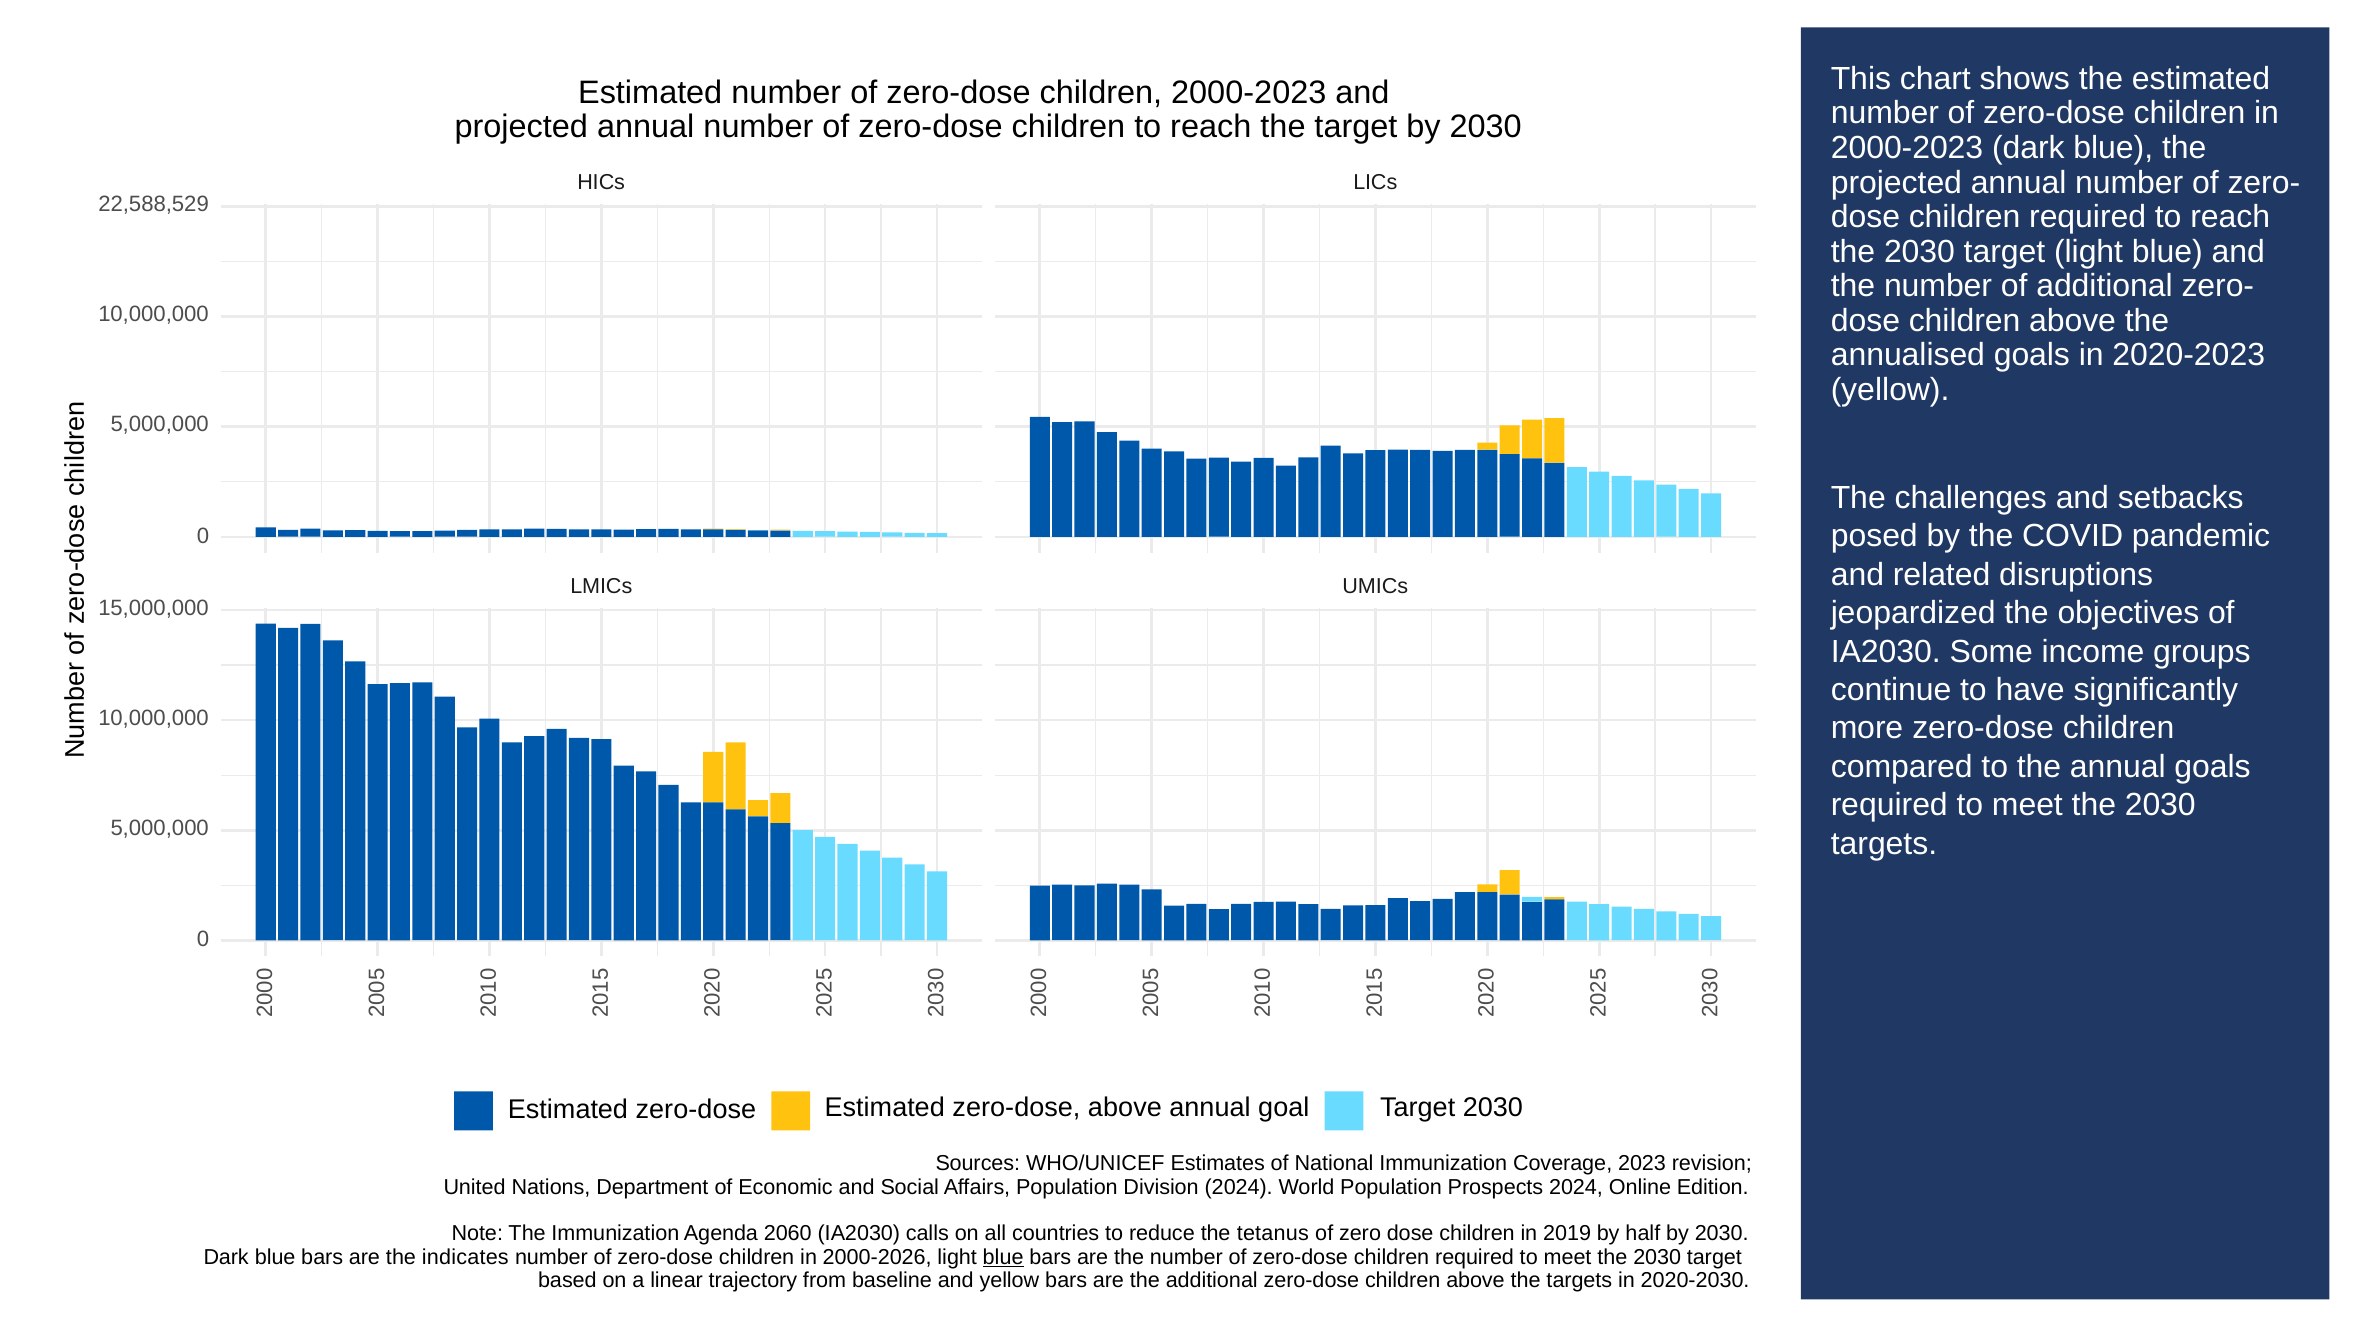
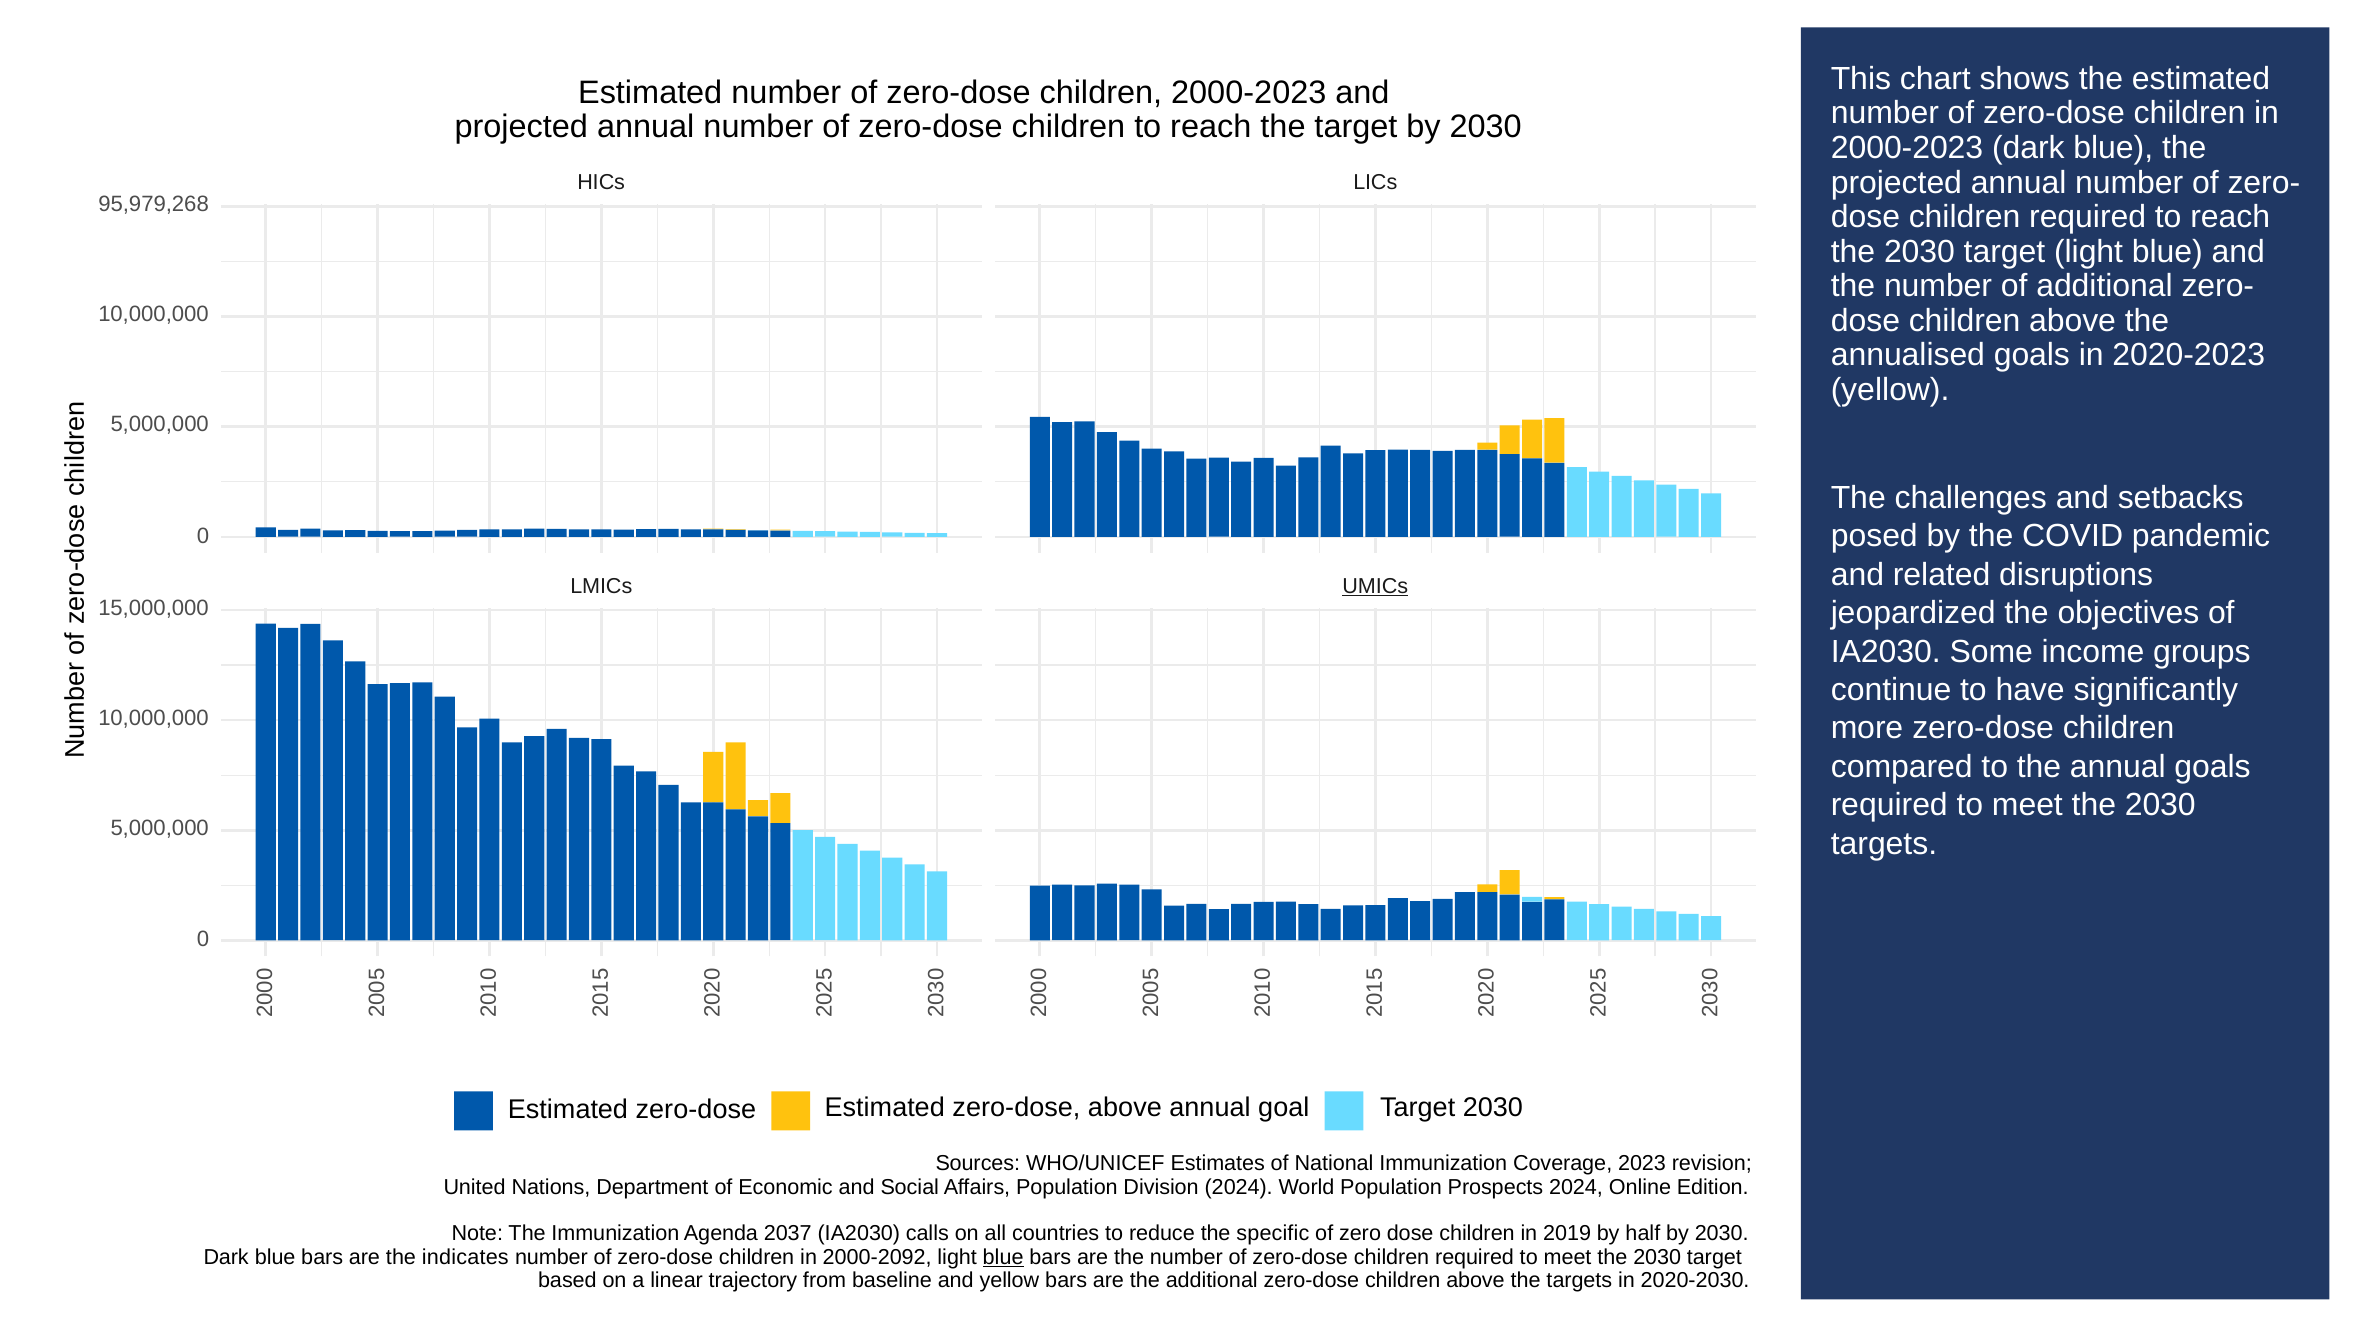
22,588,529: 22,588,529 -> 95,979,268 (154, 204)
UMICs underline: none -> present (1375, 586)
2060: 2060 -> 2037 (788, 1234)
tetanus: tetanus -> specific (1273, 1234)
2000-2026: 2000-2026 -> 2000-2092 (877, 1257)
